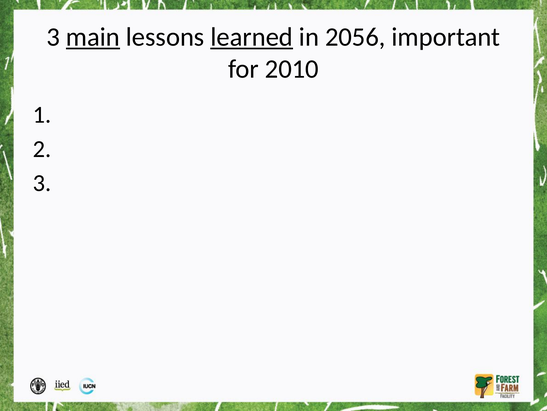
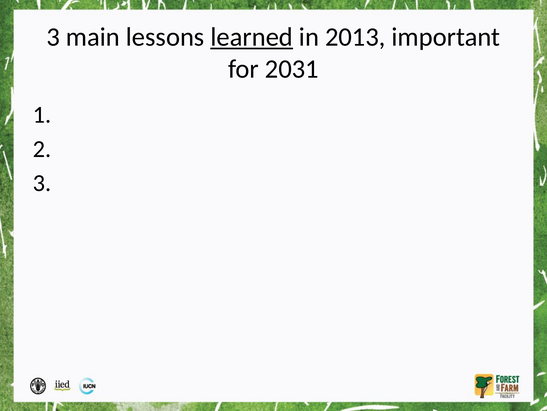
main underline: present -> none (93, 37)
2056: 2056 -> 2013 (355, 37)
2010: 2010 -> 2031 (292, 69)
